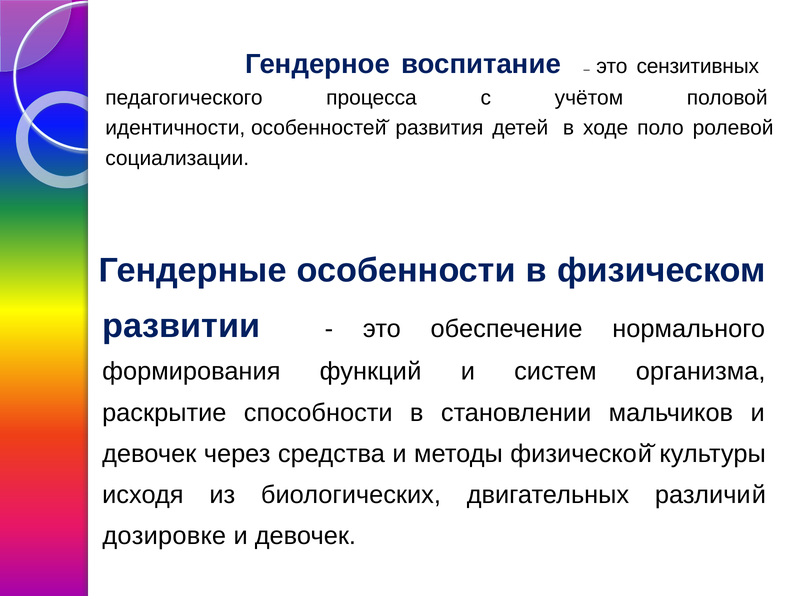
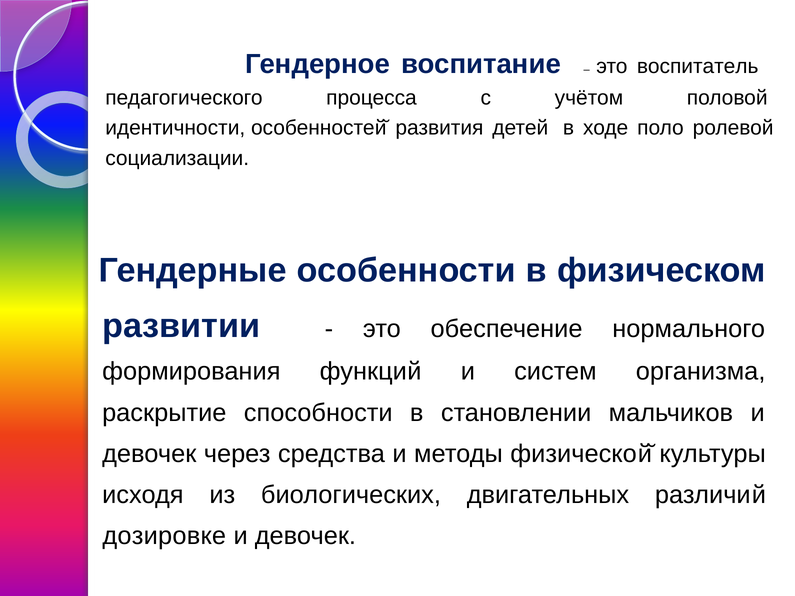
сензитивных: сензитивных -> воспитатель (698, 66)
